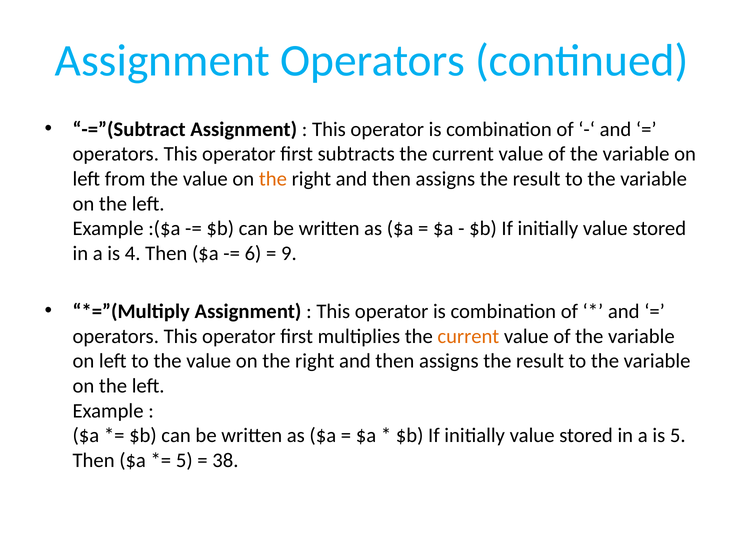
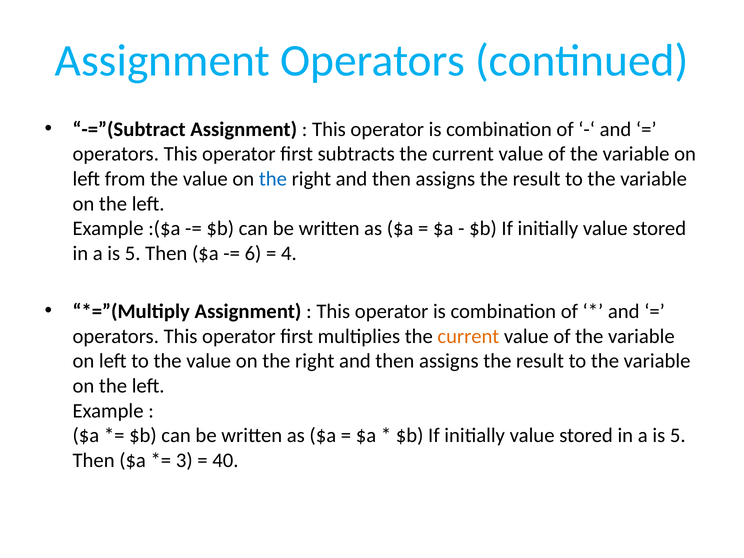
the colour: orange -> blue (273, 179)
4: 4 -> 5 (133, 253)
9: 9 -> 4 (289, 253)
5: 5 -> 3 (184, 460)
38: 38 -> 40 (225, 460)
